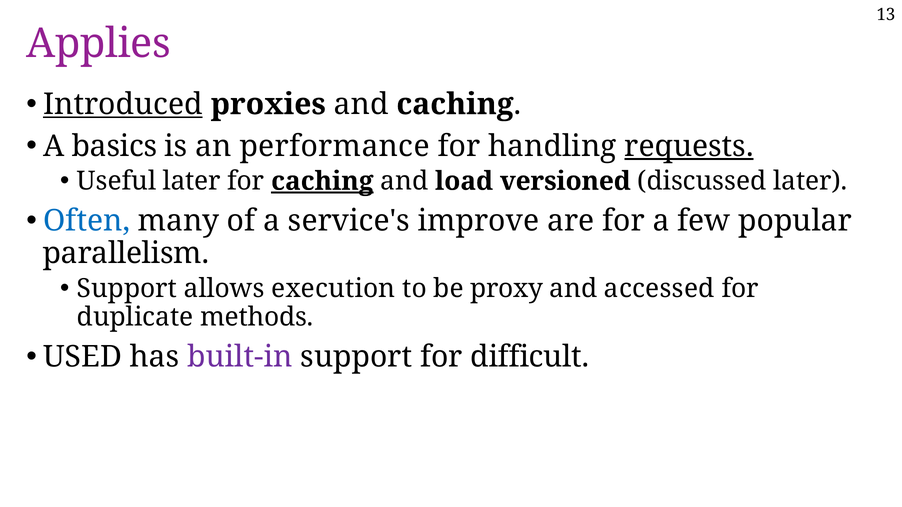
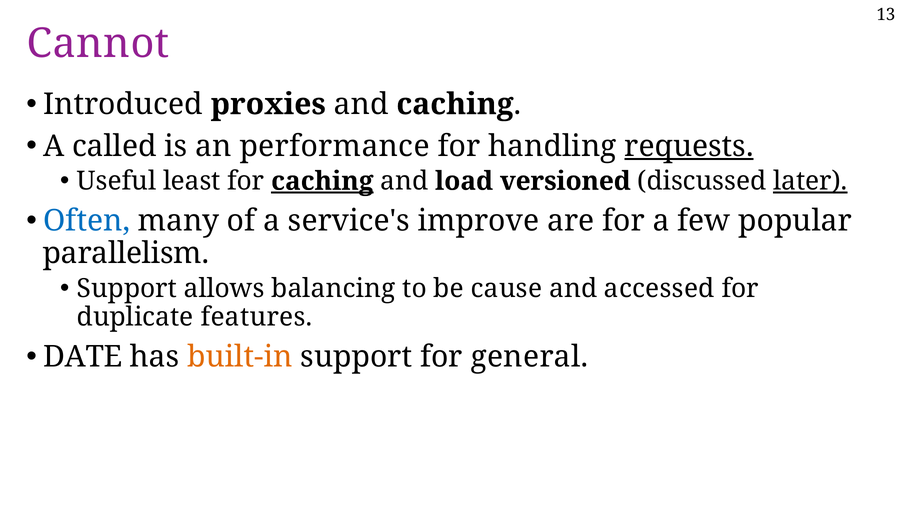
Applies: Applies -> Cannot (98, 44)
Introduced underline: present -> none (123, 104)
basics: basics -> called (114, 146)
Useful later: later -> least (192, 181)
later underline: none -> present (810, 181)
execution: execution -> balancing (333, 289)
proxy: proxy -> cause (506, 289)
methods: methods -> features (256, 317)
USED: USED -> DATE (83, 357)
built-in colour: purple -> orange (240, 357)
difficult: difficult -> general (529, 357)
